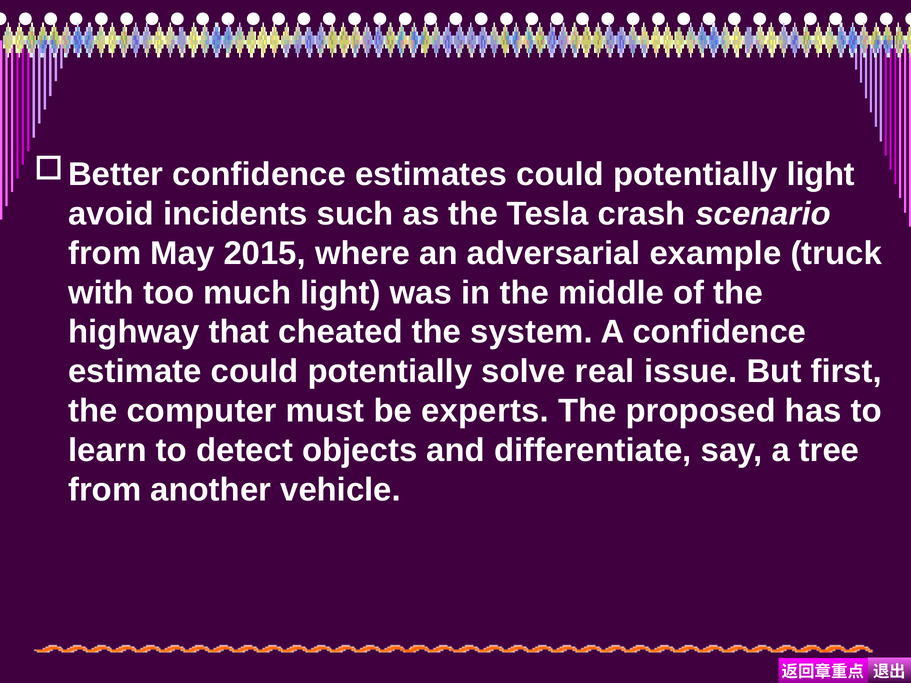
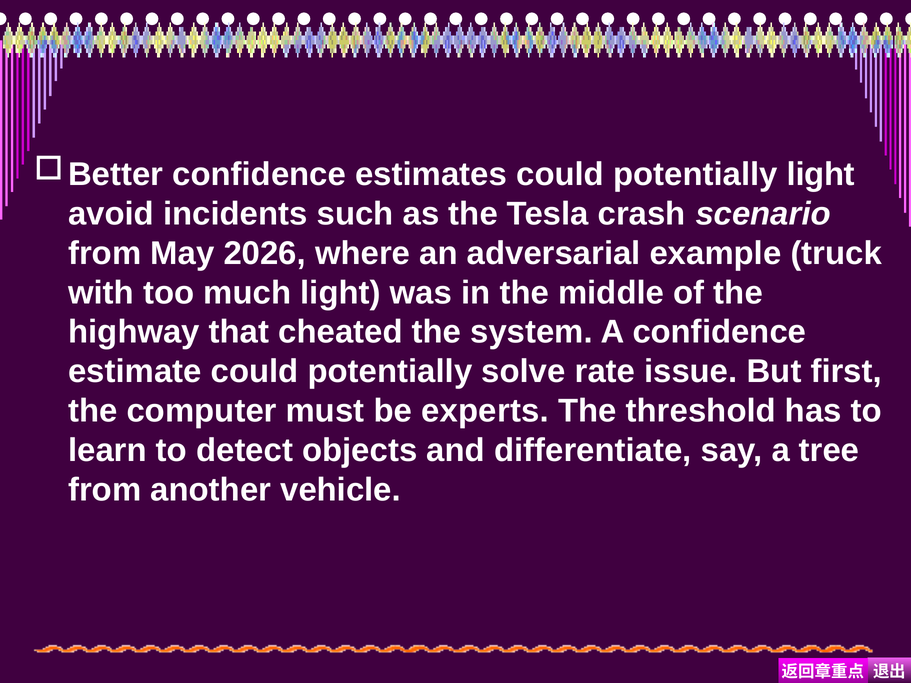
2015: 2015 -> 2026 (265, 253)
real: real -> rate (605, 372)
proposed: proposed -> threshold (701, 411)
